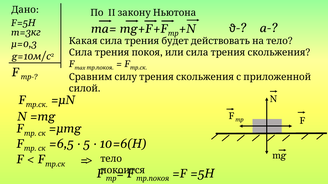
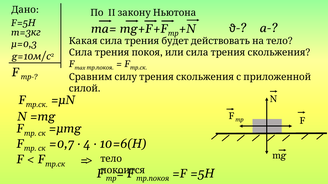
=6,5: =6,5 -> =0,7 (61, 144)
5: 5 -> 4 (87, 144)
